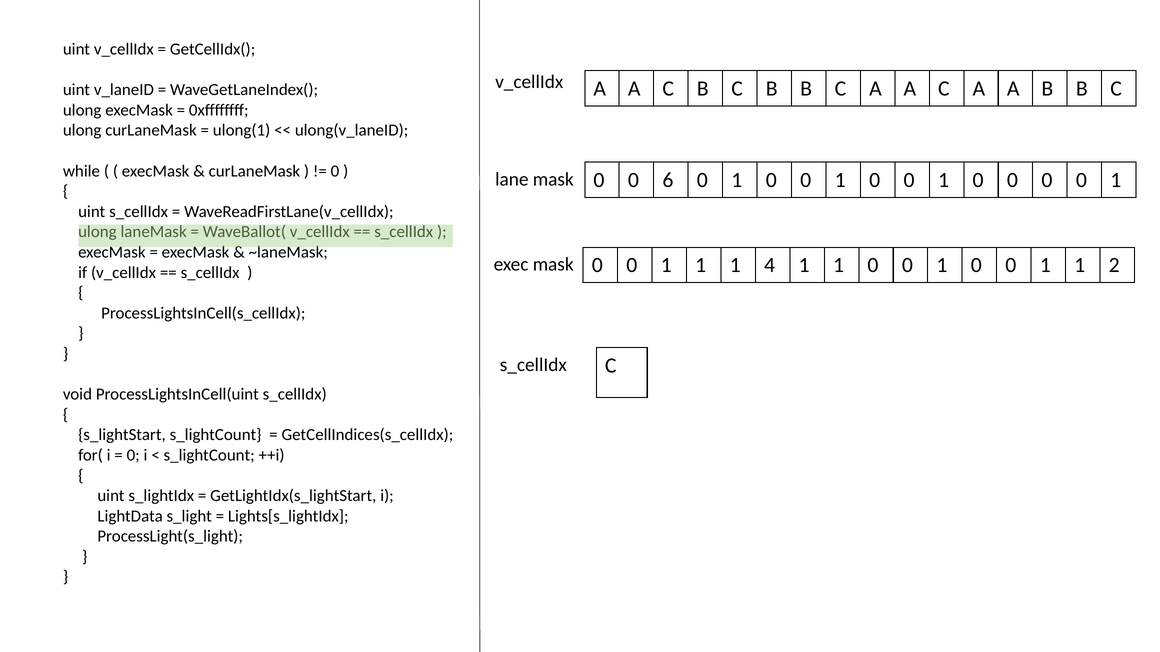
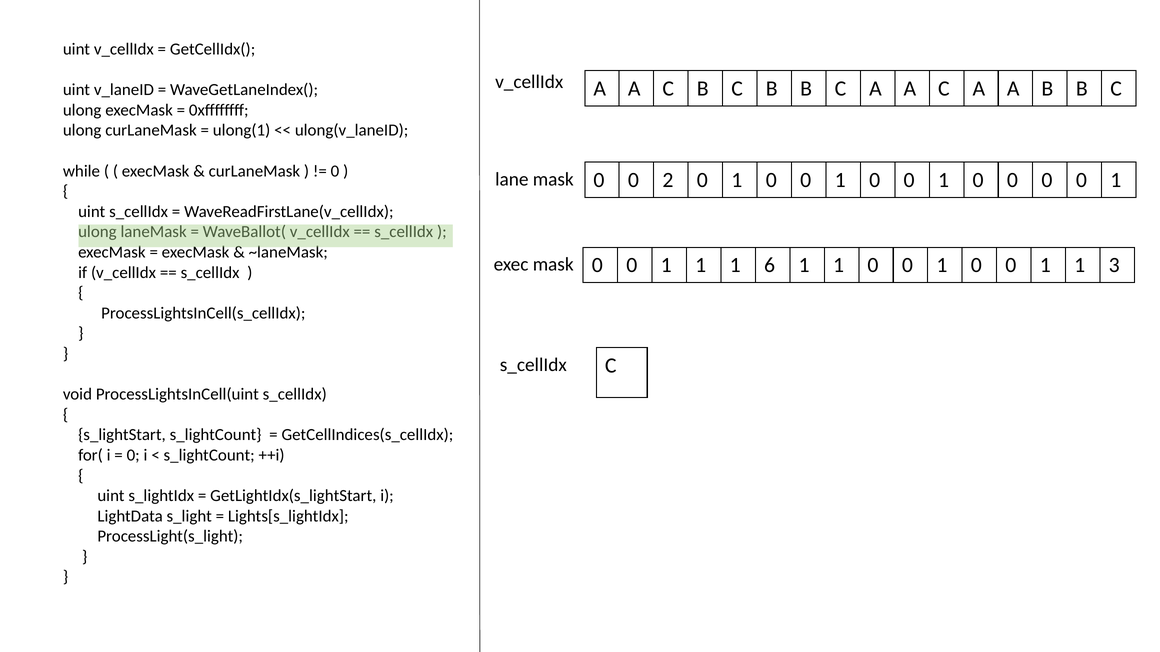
6: 6 -> 2 (668, 180)
4: 4 -> 6 (770, 265)
2: 2 -> 3 (1114, 265)
